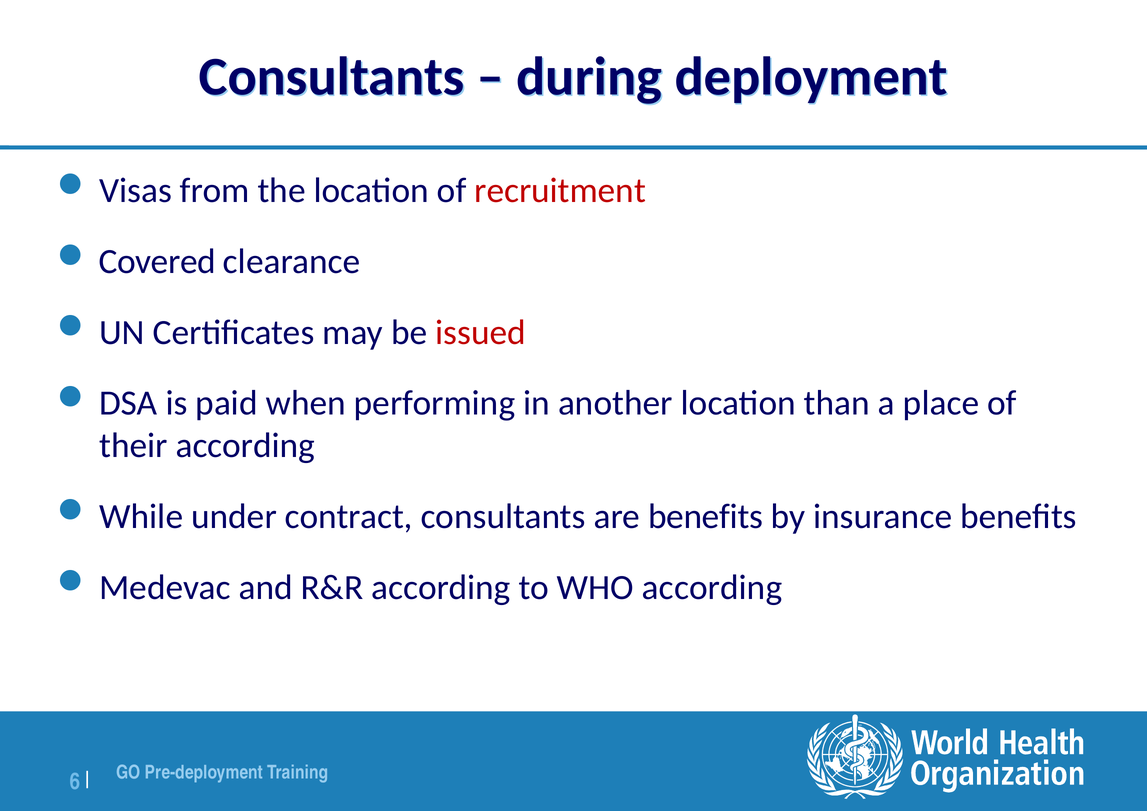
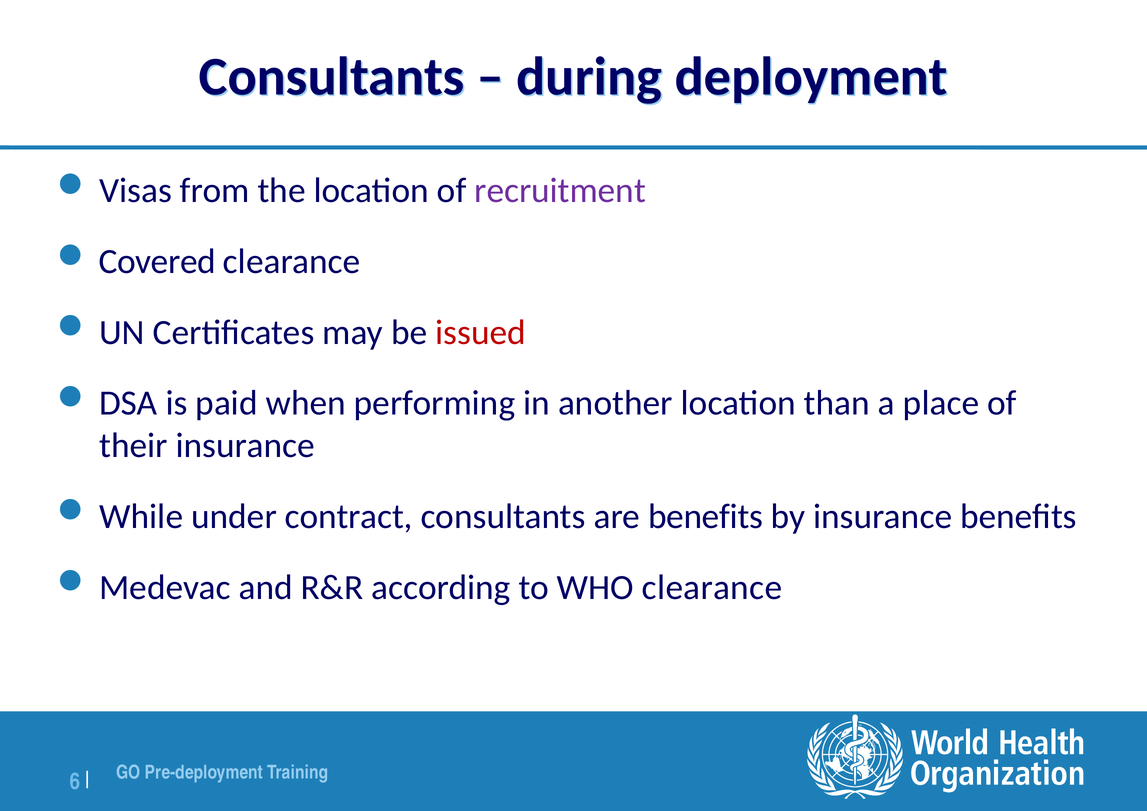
recruitment colour: red -> purple (560, 191)
their according: according -> insurance (245, 446)
WHO according: according -> clearance (712, 587)
